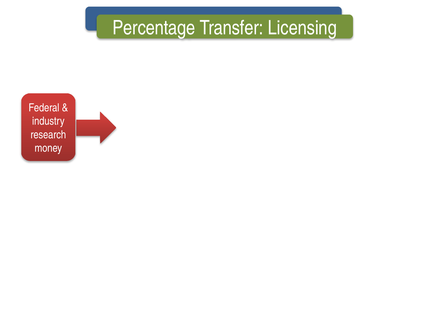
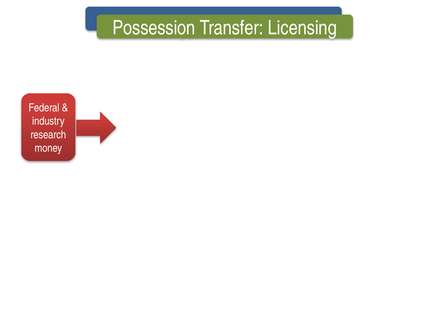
Percentage: Percentage -> Possession (154, 28)
